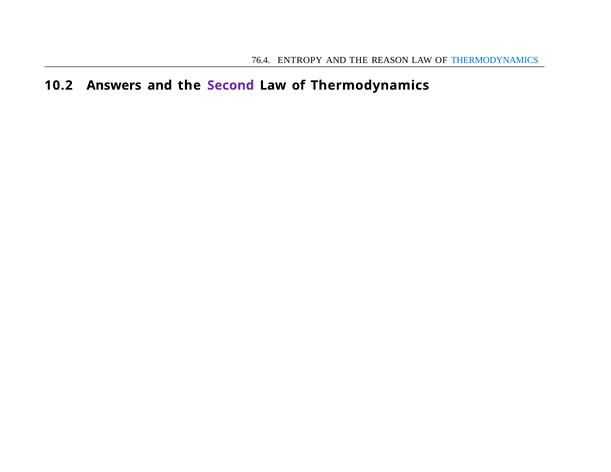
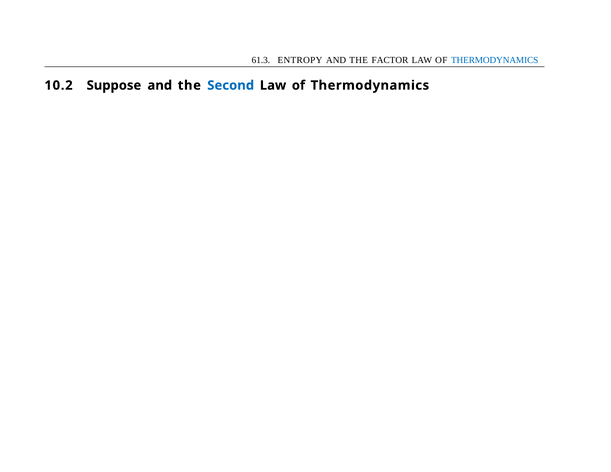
76.4: 76.4 -> 61.3 (261, 60)
REASON: REASON -> FACTOR (390, 60)
Answers: Answers -> Suppose (114, 85)
Second colour: purple -> blue (231, 85)
